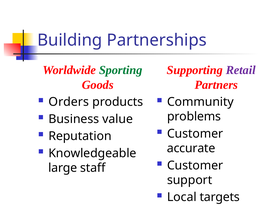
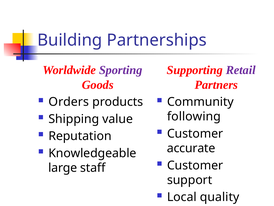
Sporting colour: green -> purple (121, 70)
problems: problems -> following (194, 116)
Business: Business -> Shipping (74, 119)
targets: targets -> quality (220, 197)
